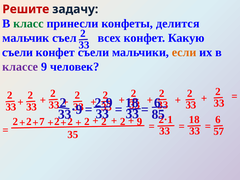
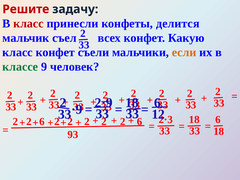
класс colour: green -> red (28, 24)
съели: съели -> класс (18, 52)
классе colour: purple -> green (20, 67)
85: 85 -> 12 (158, 114)
2·1: 2·1 -> 2·3 (166, 120)
2 9: 9 -> 6 (140, 122)
7: 7 -> 6 (42, 122)
57: 57 -> 18 (219, 131)
35: 35 -> 93 (73, 135)
